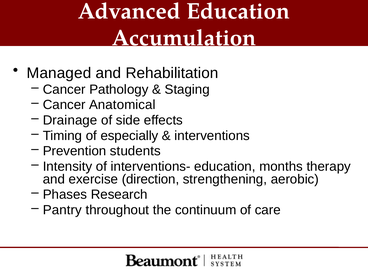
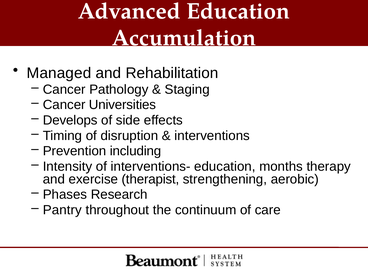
Anatomical: Anatomical -> Universities (122, 105)
Drainage: Drainage -> Develops (70, 120)
especially: especially -> disruption (129, 136)
students: students -> including (136, 151)
direction: direction -> therapist (151, 179)
